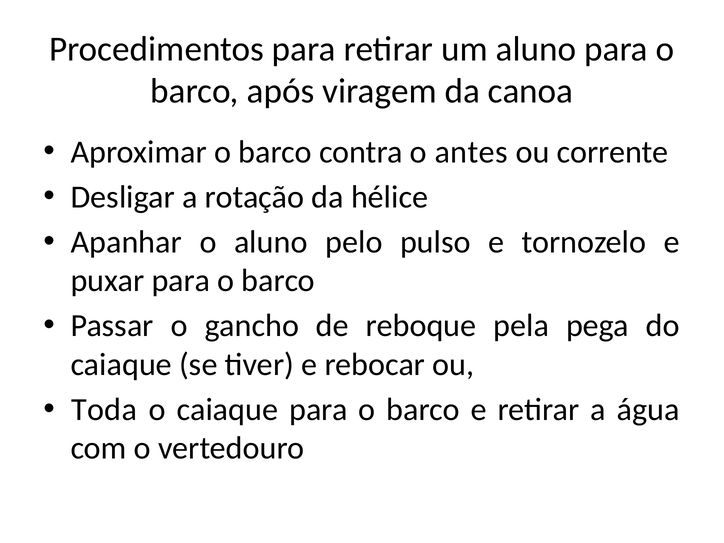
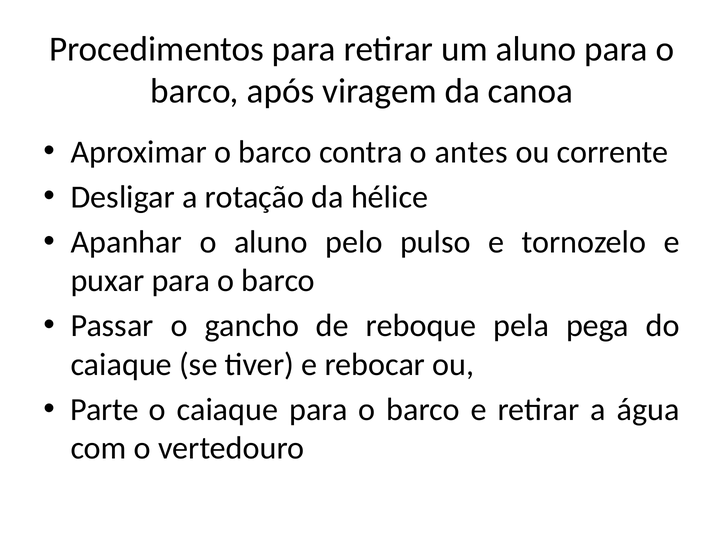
Toda: Toda -> Parte (104, 410)
